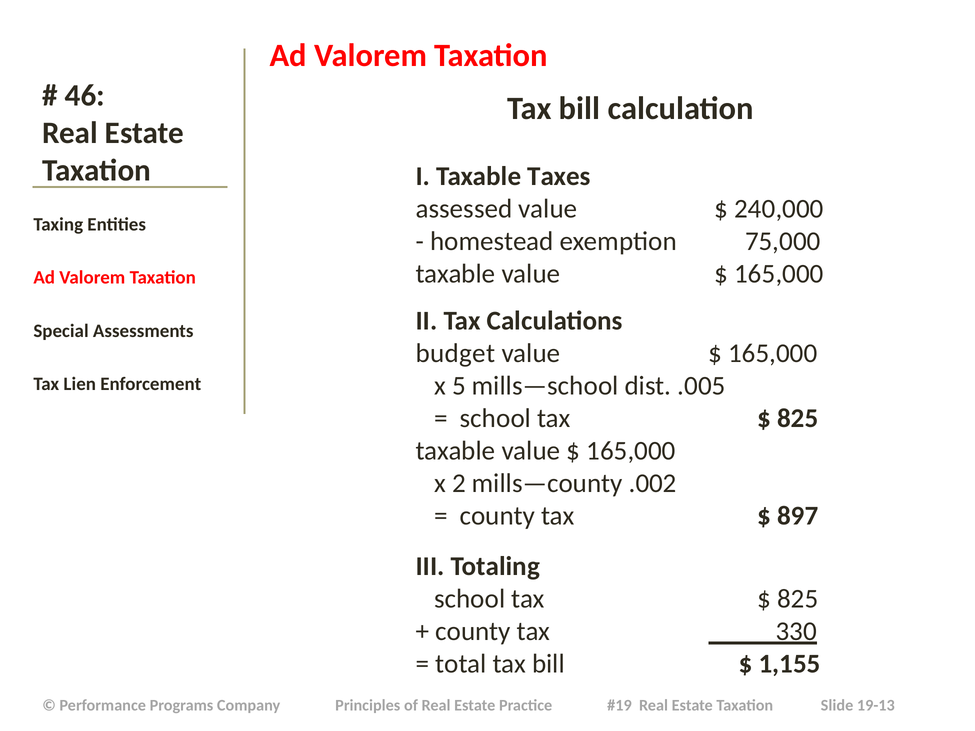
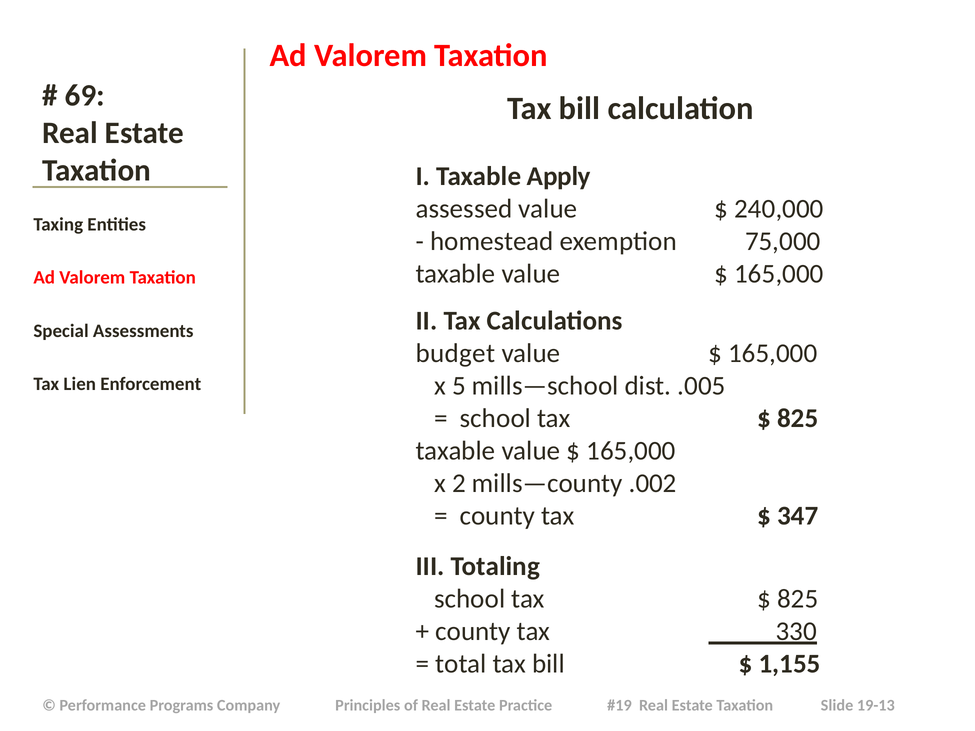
46: 46 -> 69 (85, 96)
Taxes: Taxes -> Apply (559, 176)
897: 897 -> 347 (798, 516)
